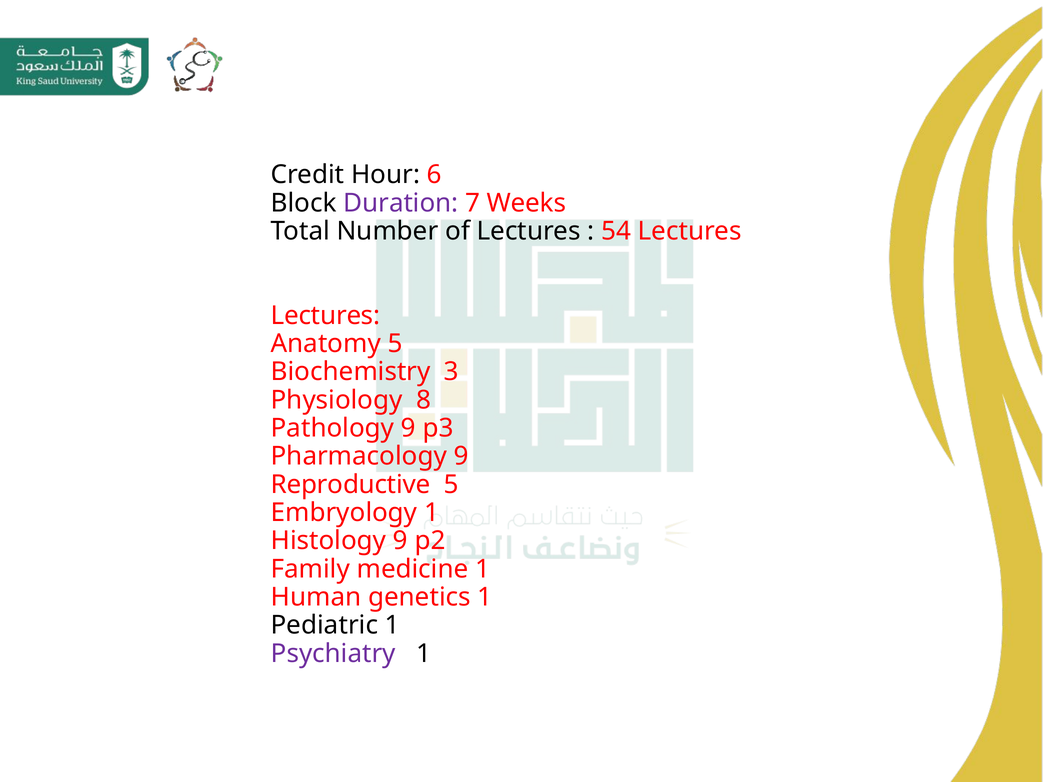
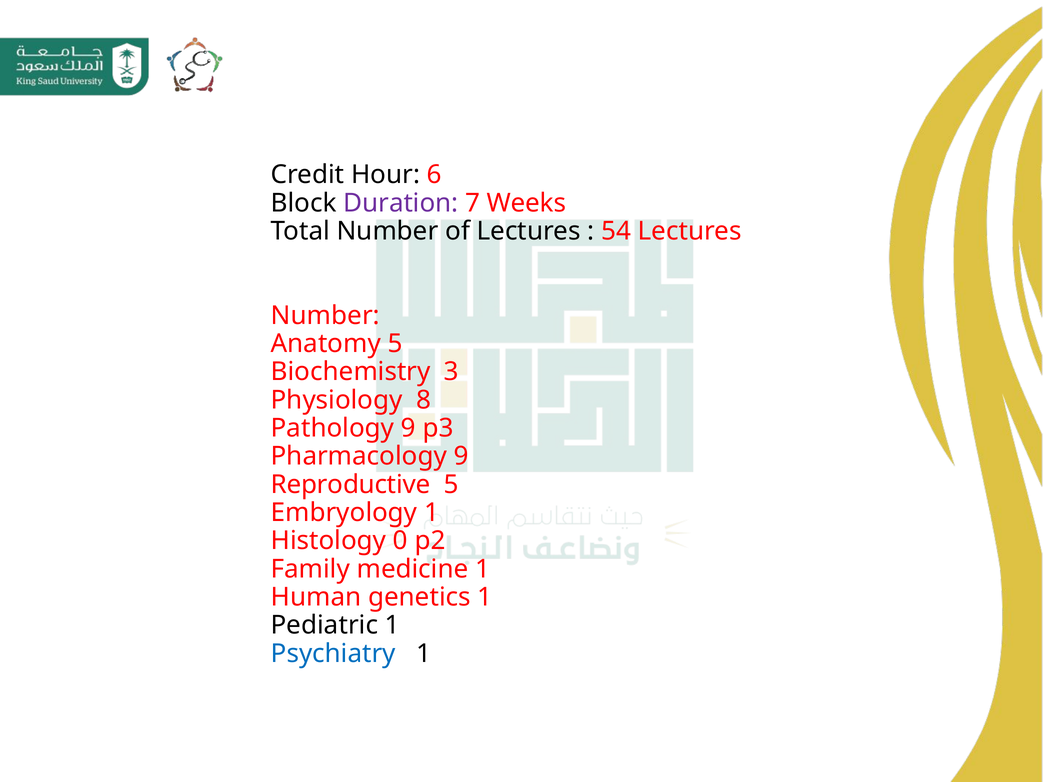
Lectures: Lectures -> Number (325, 316)
Histology 9: 9 -> 0 (400, 541)
Psychiatry colour: purple -> blue (333, 654)
